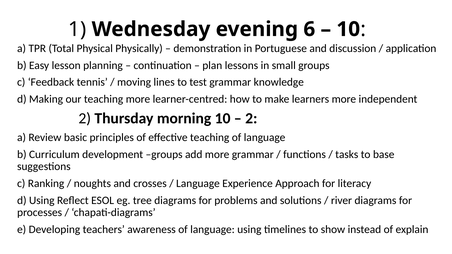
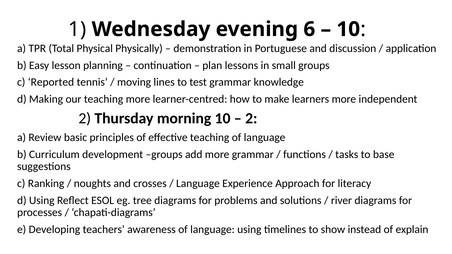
Feedback: Feedback -> Reported (51, 82)
